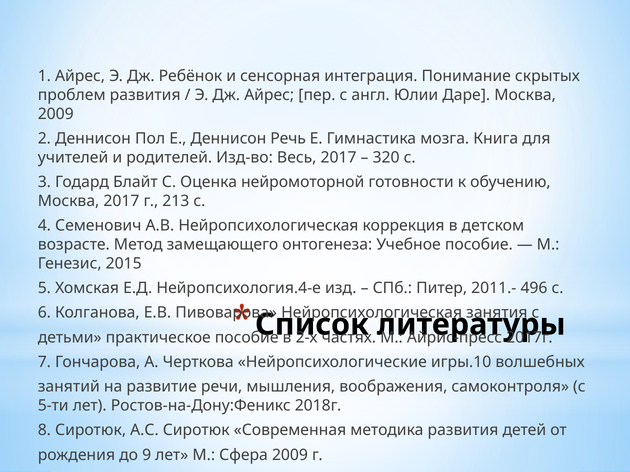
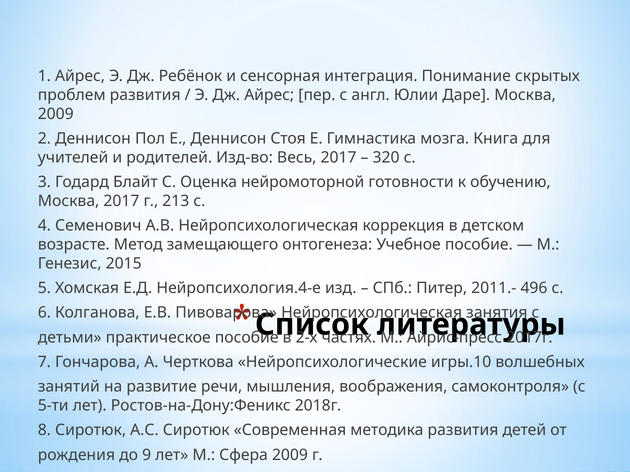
Речь: Речь -> Стоя (288, 139)
